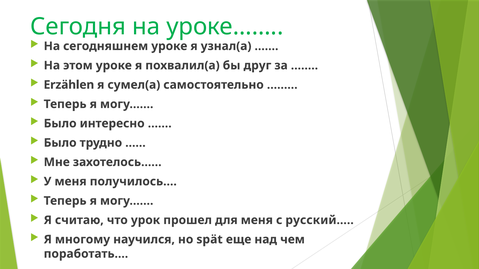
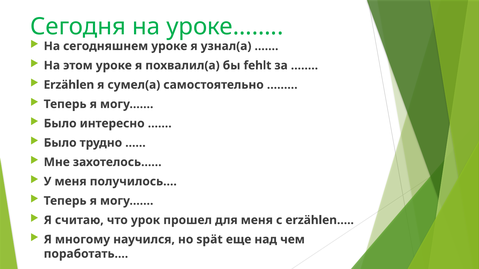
друг: друг -> fehlt (257, 66)
русский…: русский… -> erzählen… (320, 220)
